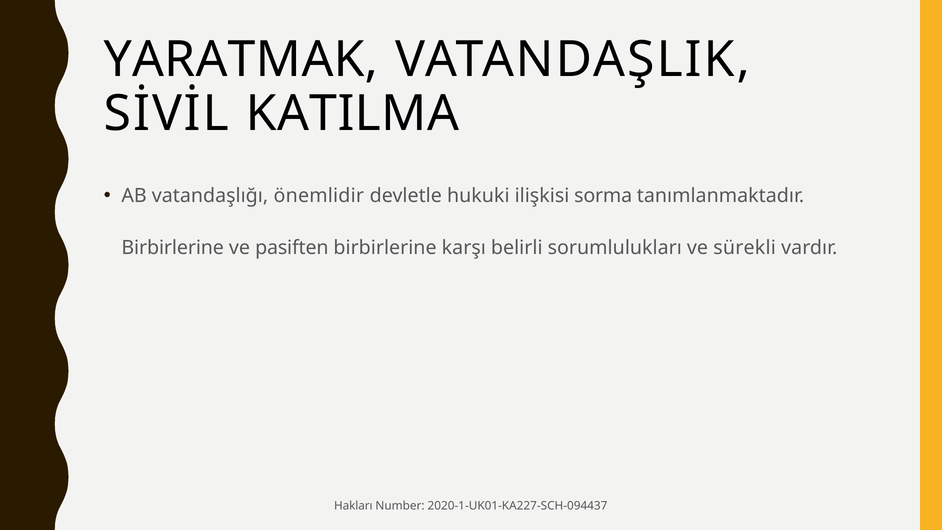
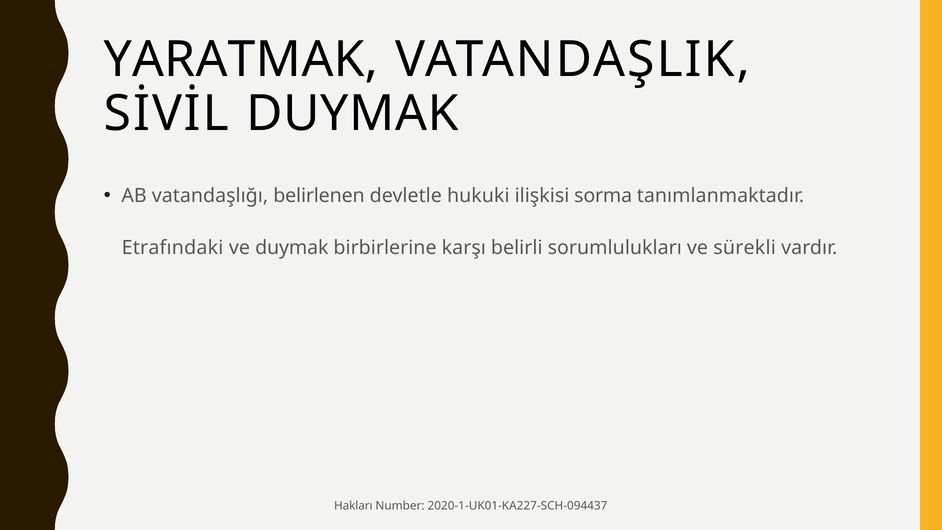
SİVİL KATILMA: KATILMA -> DUYMAK (352, 114)
önemlidir: önemlidir -> belirlenen (319, 196)
Birbirlerine: Birbirlerine -> Etrafındaki (173, 248)
ve pasiften: pasiften -> duymak (292, 248)
